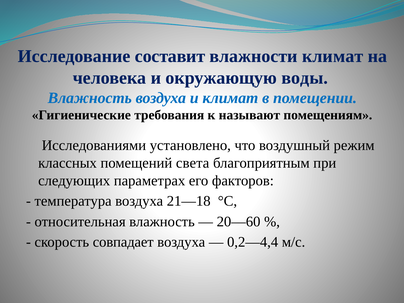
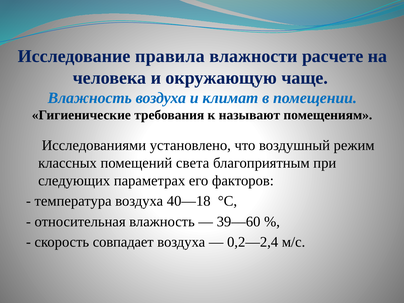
составит: составит -> правила (170, 56)
влажности климат: климат -> расчете (333, 56)
воды: воды -> чаще (305, 78)
21—18: 21—18 -> 40—18 (189, 201)
20—60: 20—60 -> 39—60 (239, 222)
0,2—4,4: 0,2—4,4 -> 0,2—2,4 (253, 242)
